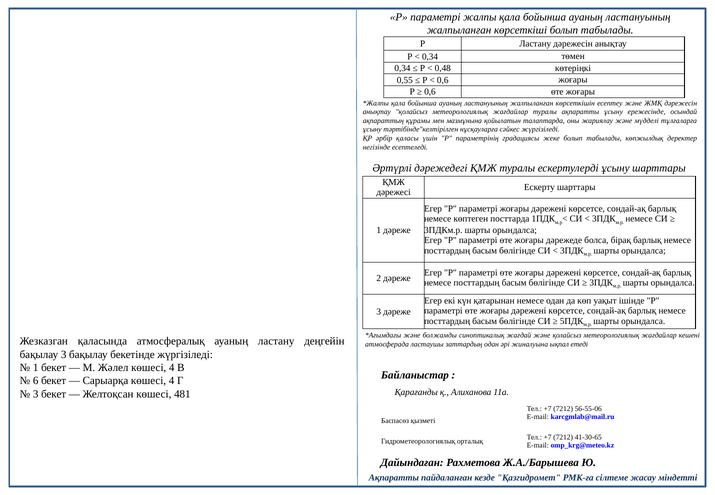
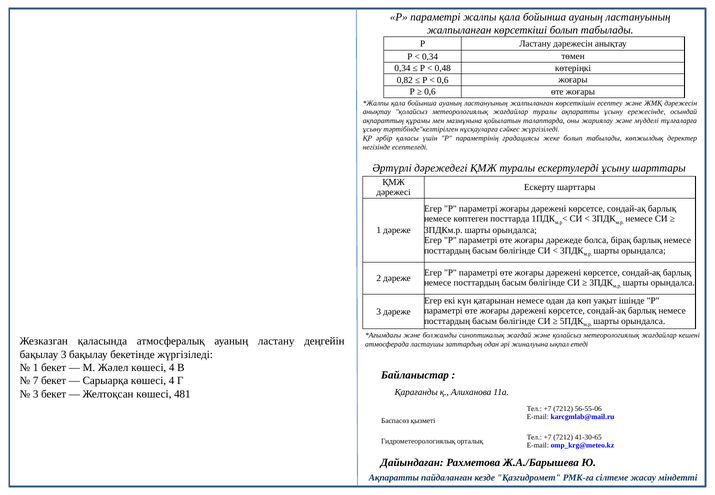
0,55: 0,55 -> 0,82 (405, 80)
6: 6 -> 7 (36, 381)
